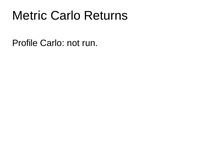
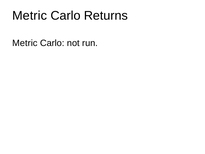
Profile: Profile -> Metric (25, 43)
